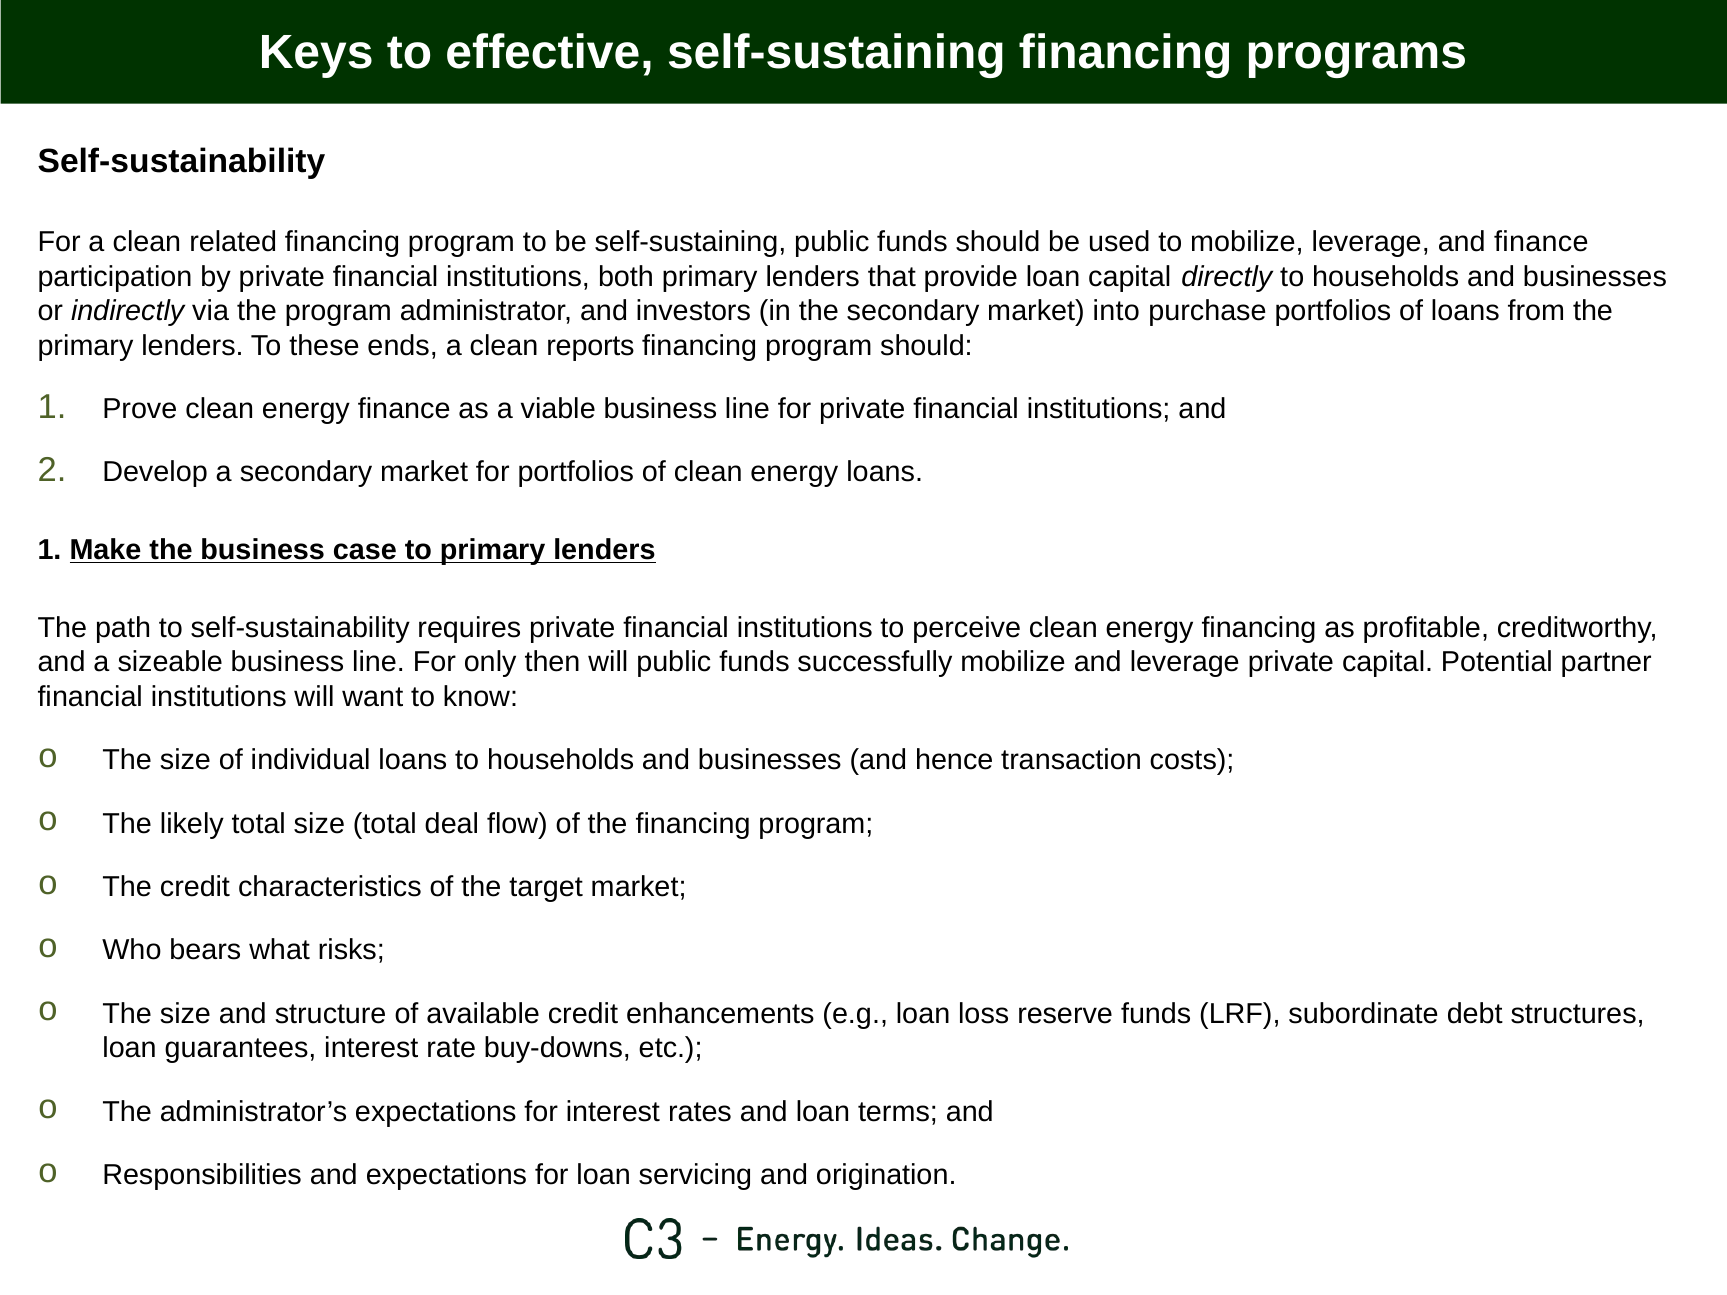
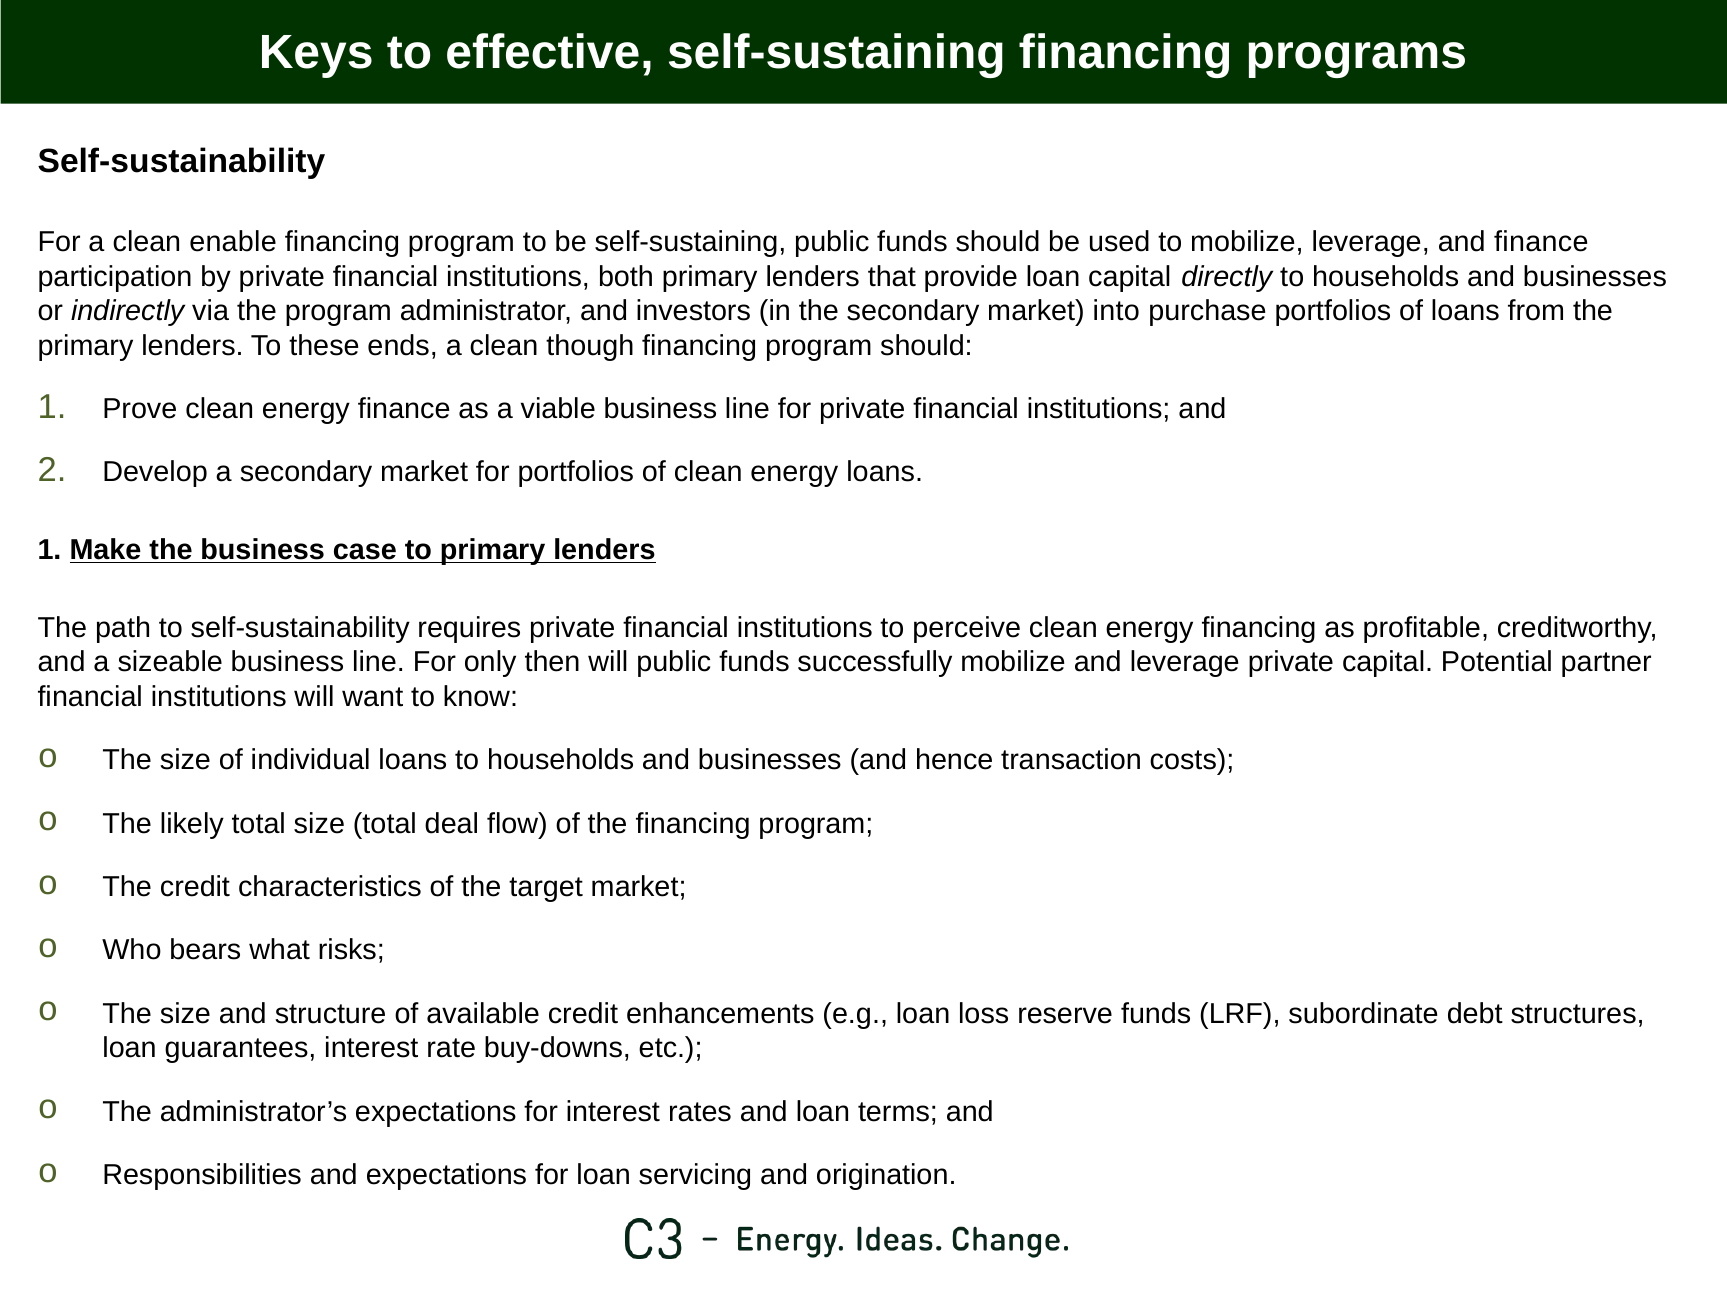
related: related -> enable (233, 242)
reports: reports -> though (590, 346)
